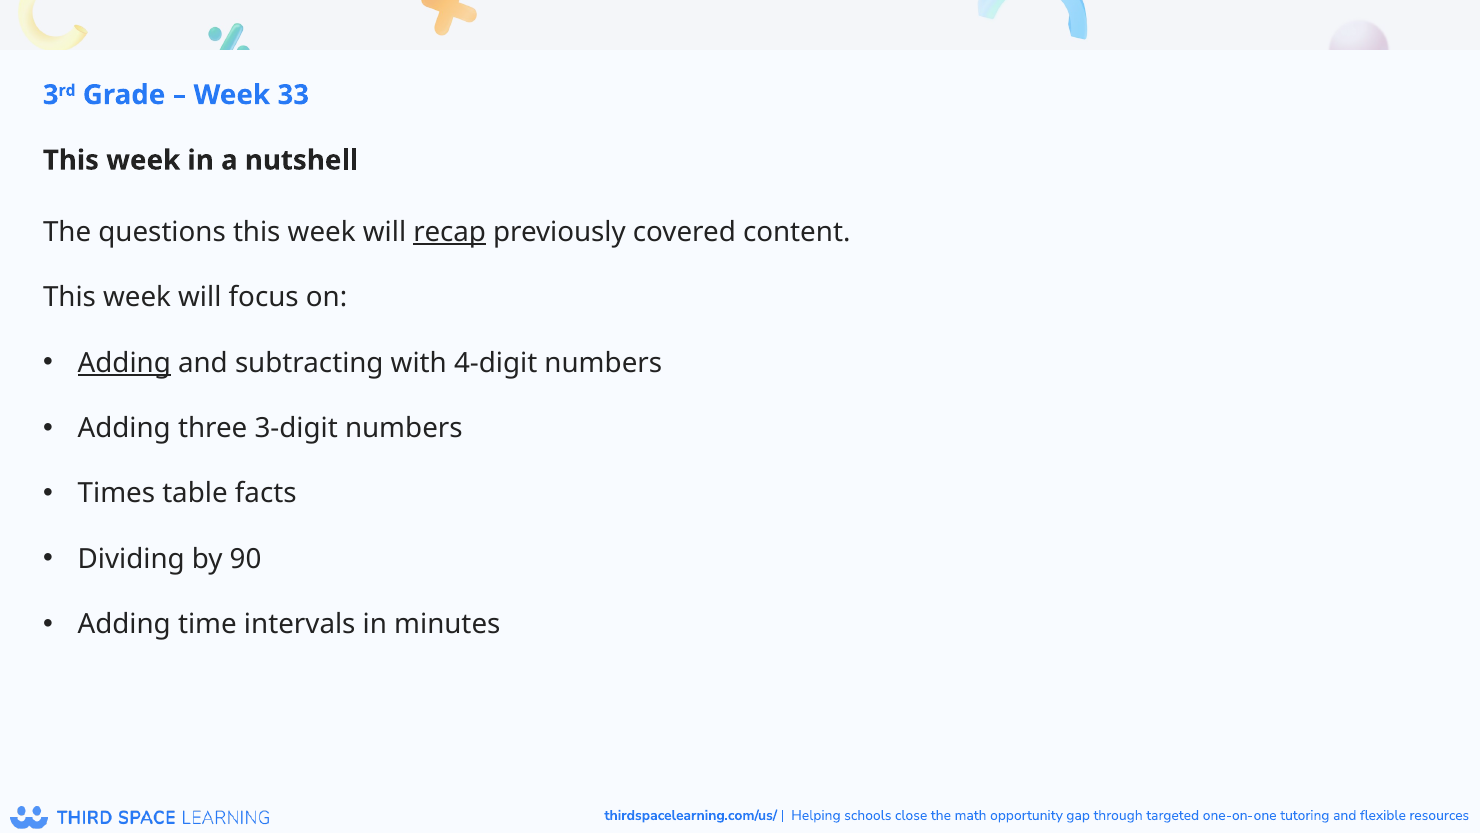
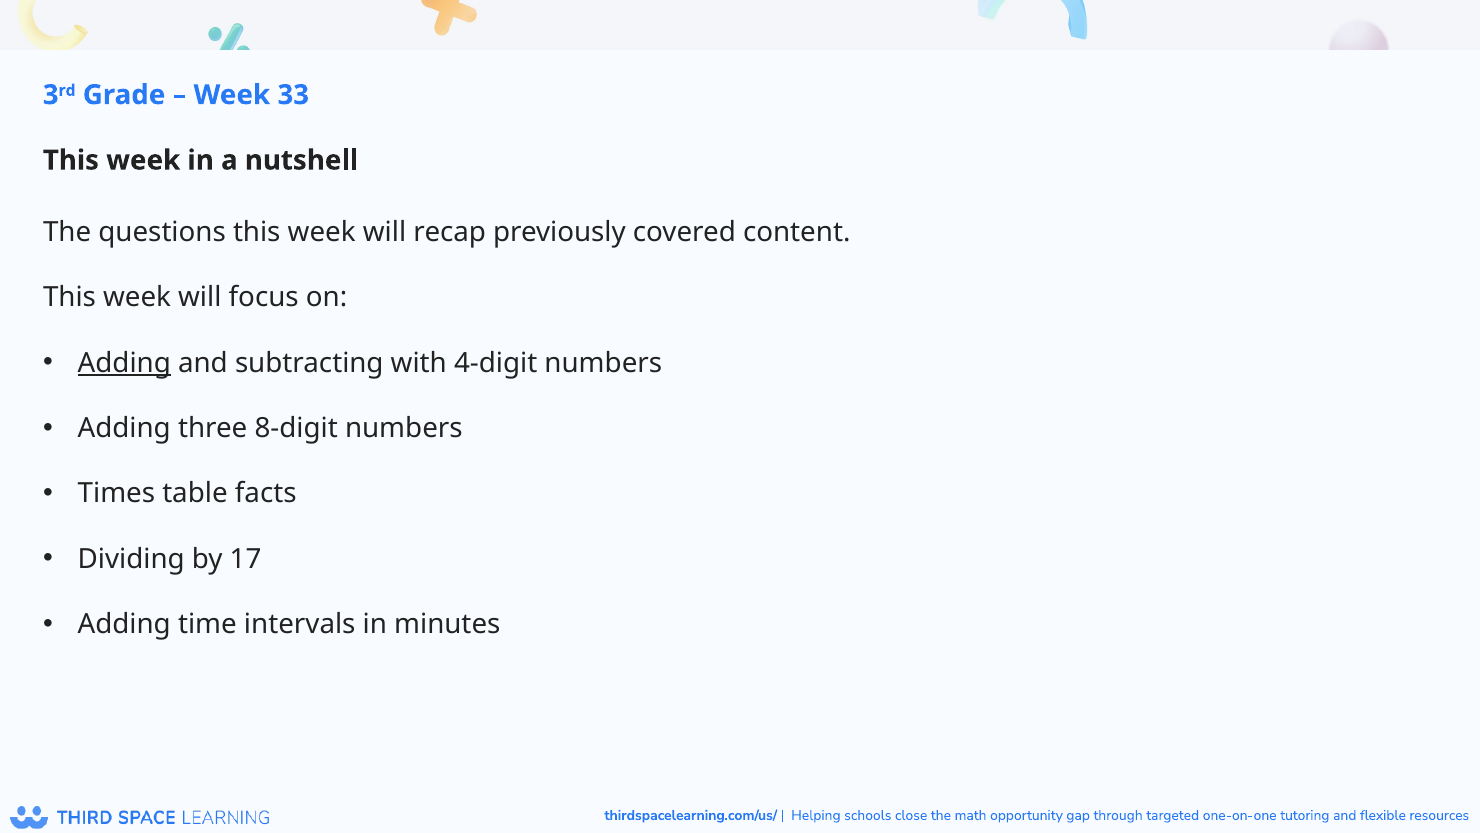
recap underline: present -> none (450, 232)
3-digit: 3-digit -> 8-digit (296, 428)
90: 90 -> 17 (246, 559)
